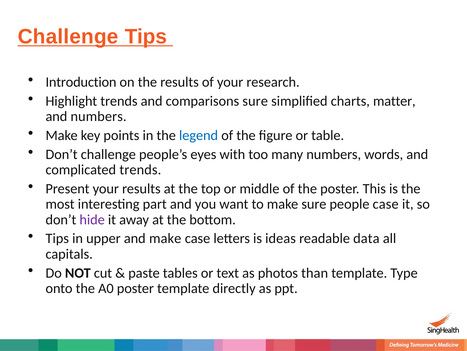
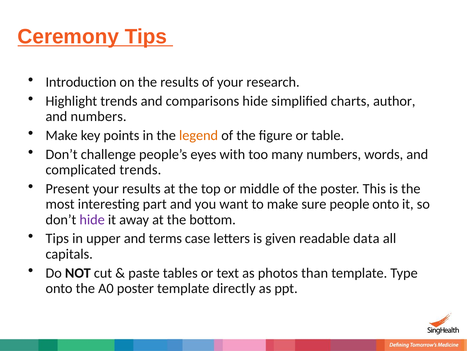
Challenge: Challenge -> Ceremony (68, 37)
comparisons sure: sure -> hide (255, 101)
matter: matter -> author (394, 101)
legend colour: blue -> orange (199, 135)
people case: case -> onto (386, 204)
and make: make -> terms (165, 238)
ideas: ideas -> given (281, 238)
